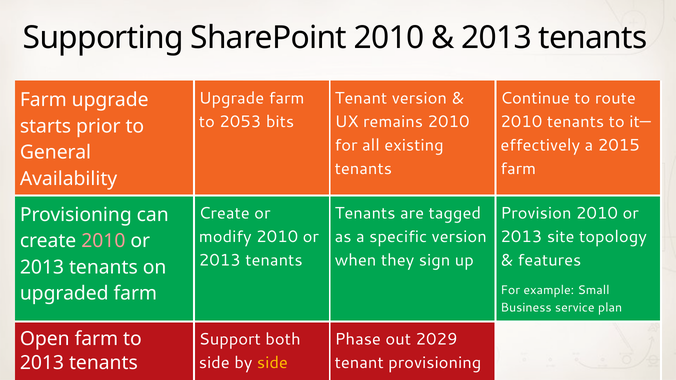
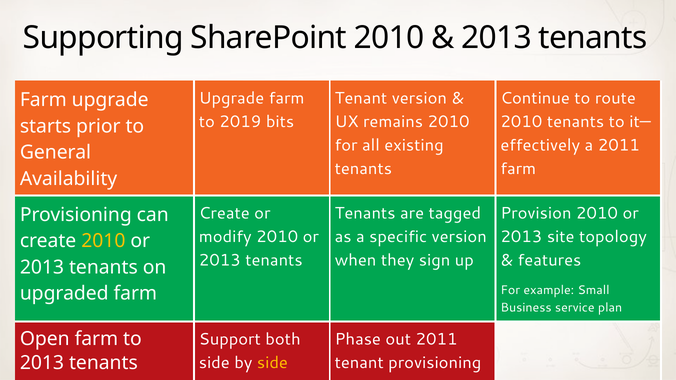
2053: 2053 -> 2019 (240, 122)
a 2015: 2015 -> 2011 (619, 145)
2010 colour: pink -> yellow (103, 241)
out 2029: 2029 -> 2011 (437, 339)
